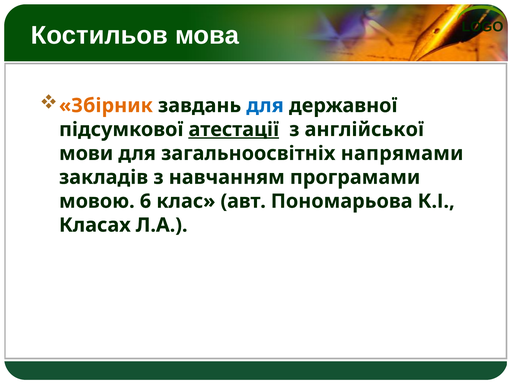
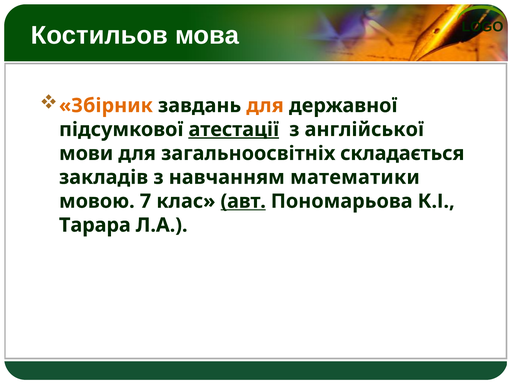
для colour: blue -> orange (265, 106)
напрямами: напрямами -> складається (402, 153)
програмами: програмами -> математики (355, 177)
6: 6 -> 7 (145, 201)
авт underline: none -> present (243, 201)
Класах: Класах -> Тарара (95, 225)
